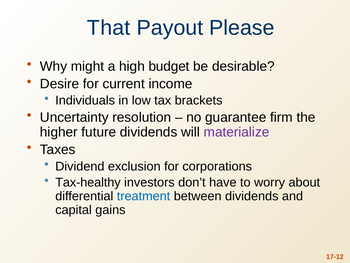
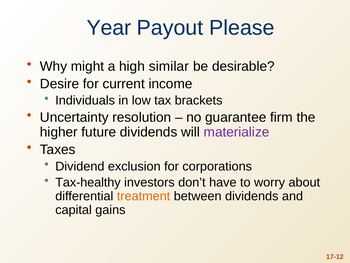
That: That -> Year (109, 28)
budget: budget -> similar (169, 66)
treatment colour: blue -> orange (144, 196)
